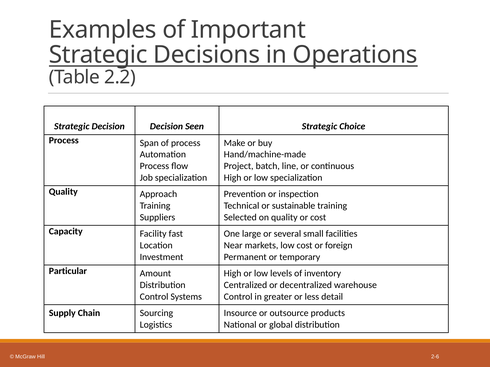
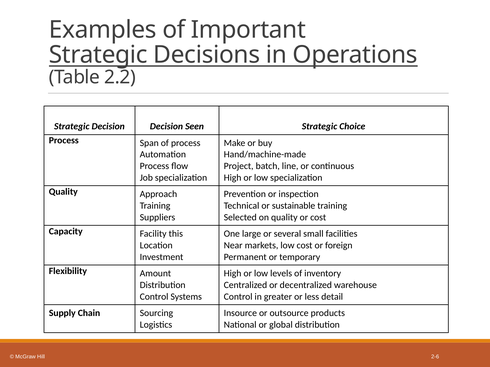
fast: fast -> this (176, 234)
Particular: Particular -> Flexibility (68, 271)
